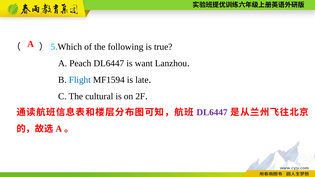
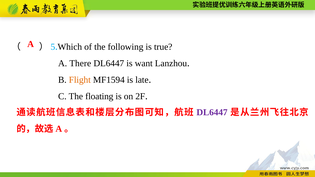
Peach: Peach -> There (80, 63)
Flight colour: blue -> orange (80, 80)
cultural: cultural -> floating (99, 96)
